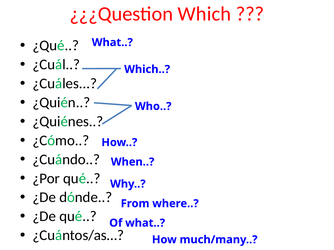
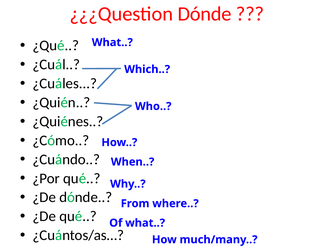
¿¿¿Question Which: Which -> Dónde (205, 14)
